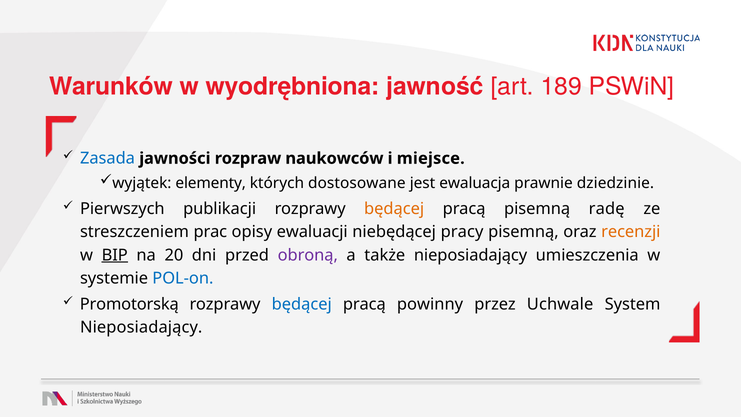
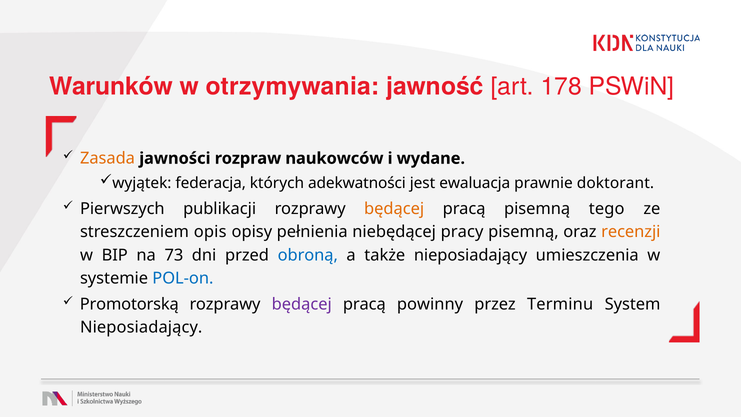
wyodrębniona: wyodrębniona -> otrzymywania (292, 87)
189: 189 -> 178 (561, 87)
Zasada colour: blue -> orange (107, 158)
miejsce: miejsce -> wydane (431, 158)
elementy: elementy -> federacja (211, 183)
dostosowane: dostosowane -> adekwatności (357, 183)
dziedzinie: dziedzinie -> doktorant (615, 183)
radę: radę -> tego (607, 209)
prac: prac -> opis (210, 232)
ewaluacji: ewaluacji -> pełnienia (312, 232)
BIP underline: present -> none (115, 255)
20: 20 -> 73 (174, 255)
obroną colour: purple -> blue (308, 255)
będącej colour: blue -> purple (302, 304)
Uchwale: Uchwale -> Terminu (560, 304)
